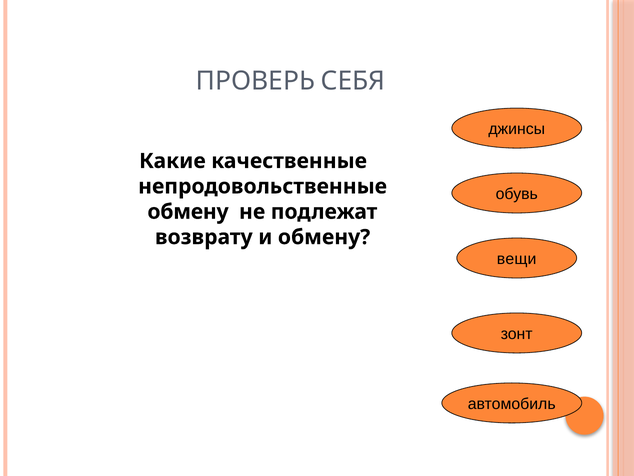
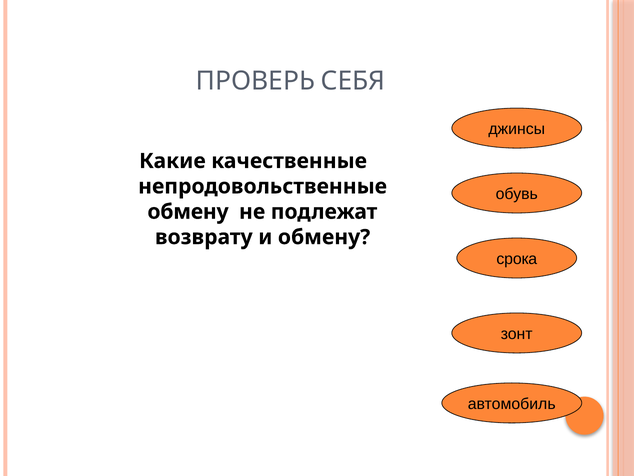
вещи: вещи -> срока (517, 259)
